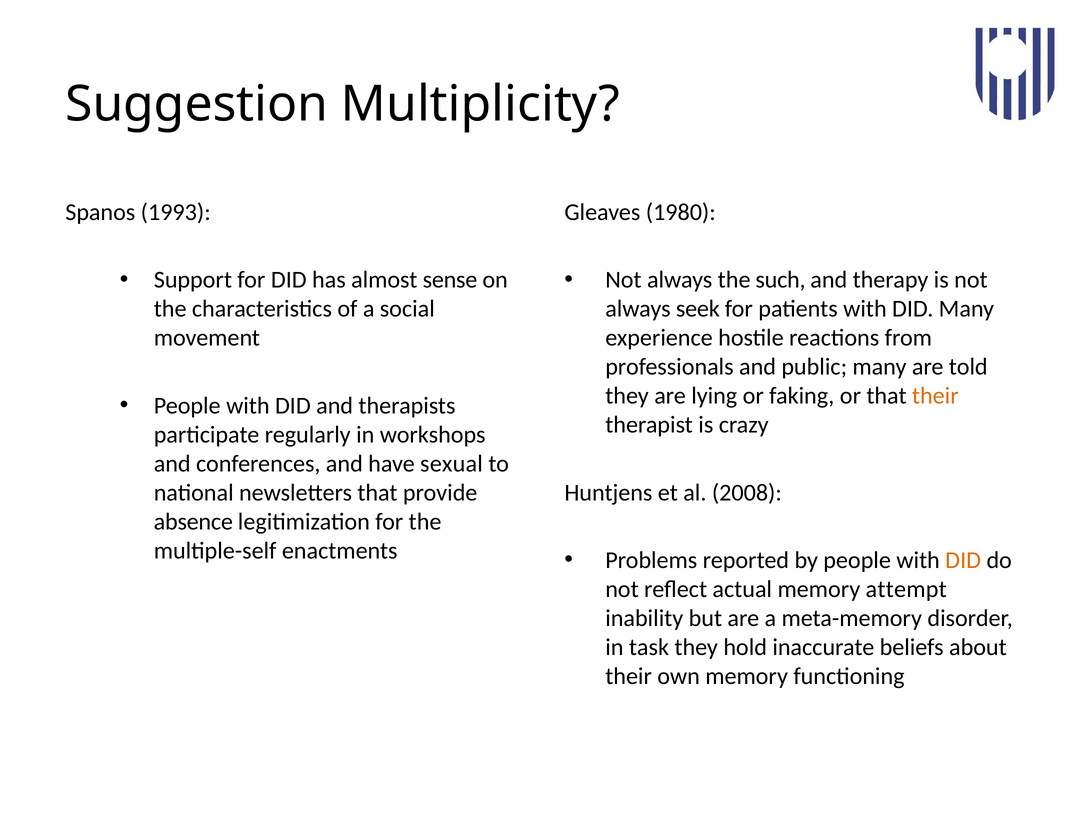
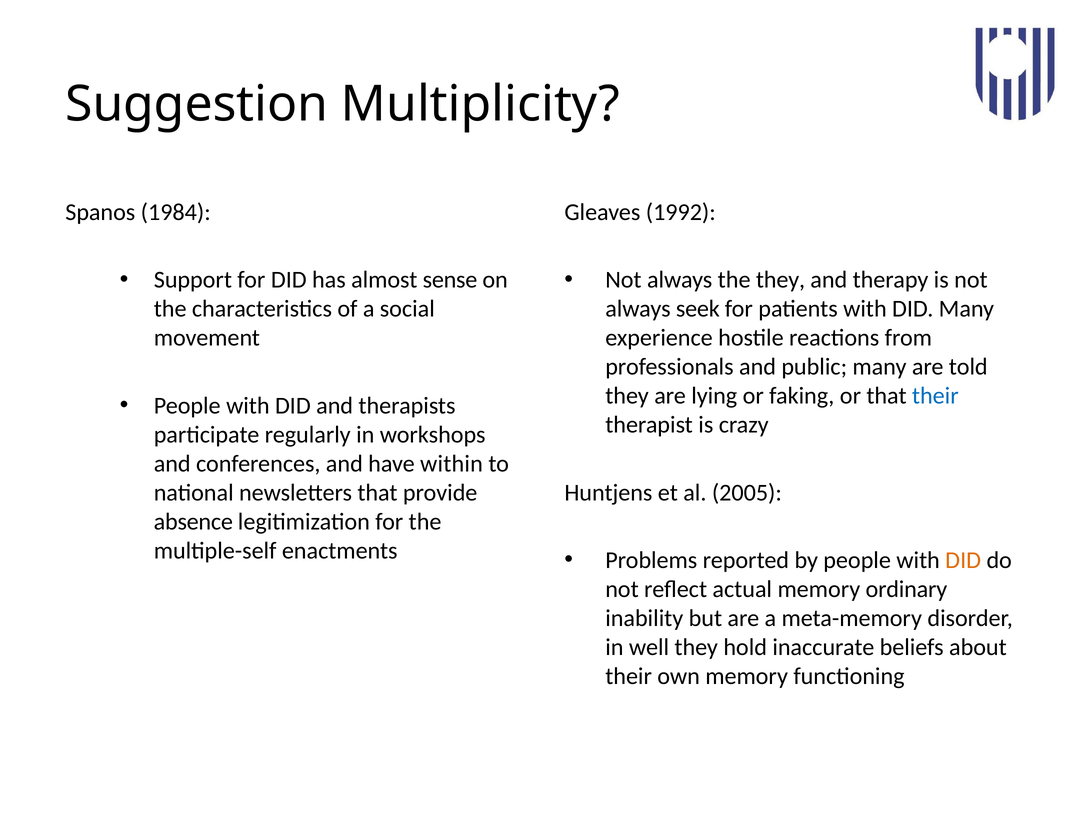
1993: 1993 -> 1984 (176, 212)
1980: 1980 -> 1992 (681, 212)
the such: such -> they (780, 280)
their colour: orange -> blue (935, 396)
sexual: sexual -> within (451, 463)
2008: 2008 -> 2005 (747, 492)
attempt: attempt -> ordinary (906, 589)
task: task -> well (649, 647)
